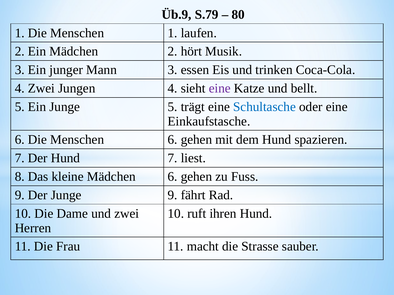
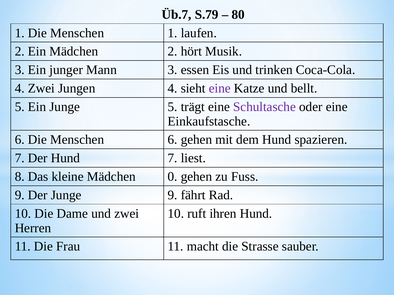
Üb.9: Üb.9 -> Üb.7 (177, 15)
Schultasche colour: blue -> purple (265, 107)
Mädchen 6: 6 -> 0 (173, 177)
